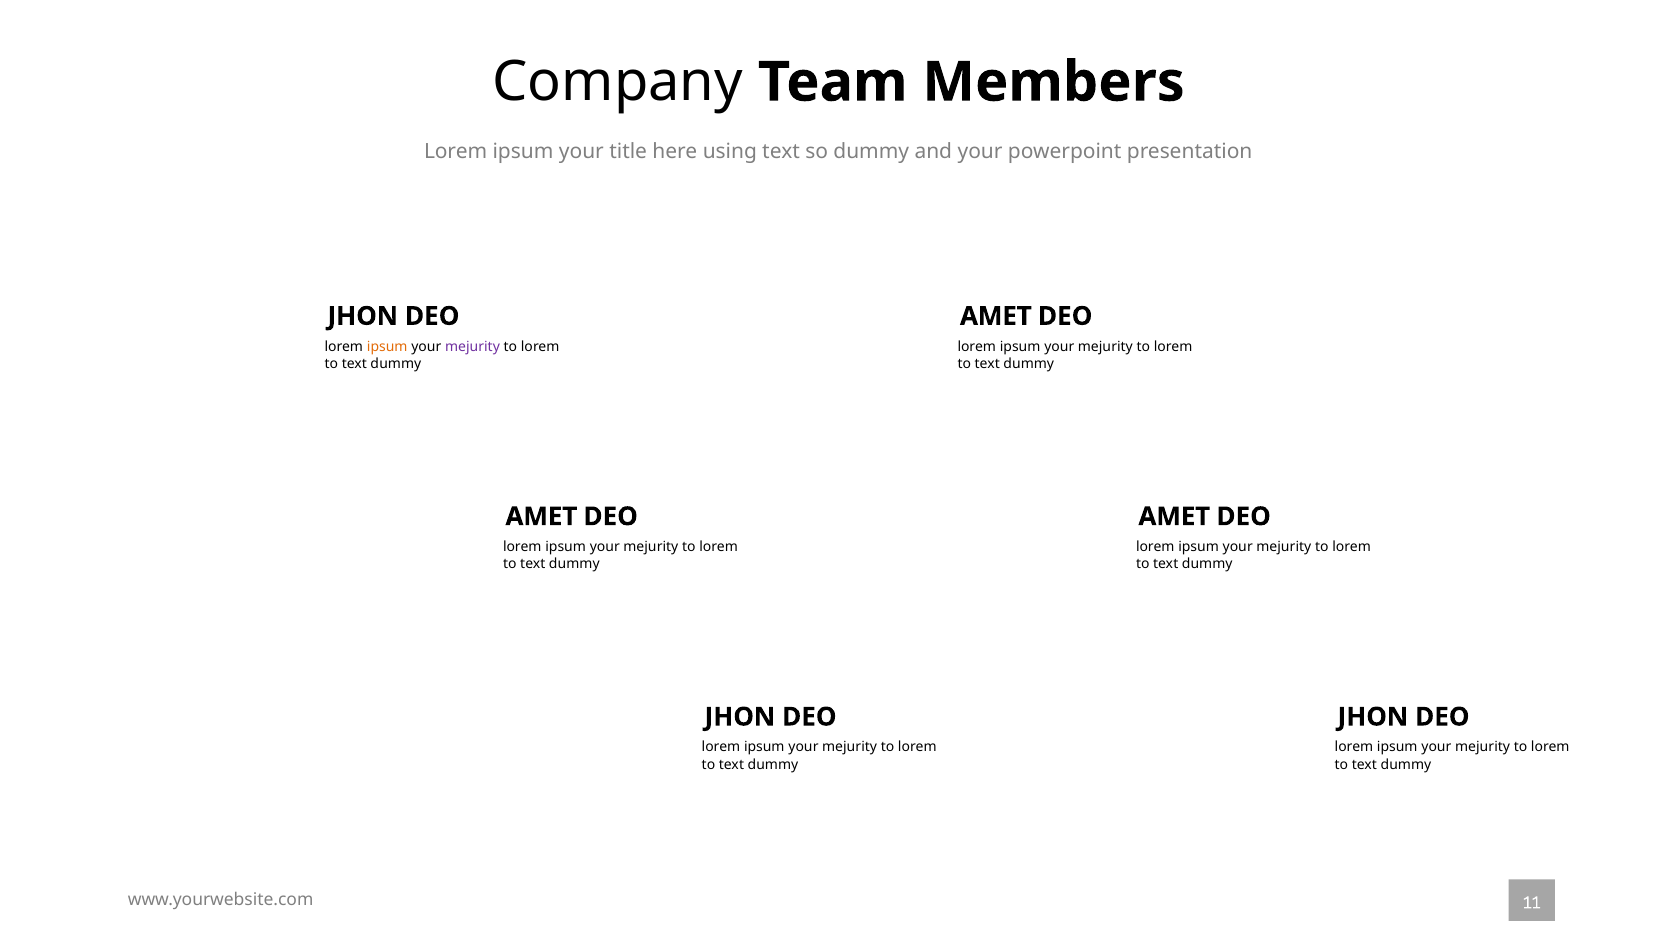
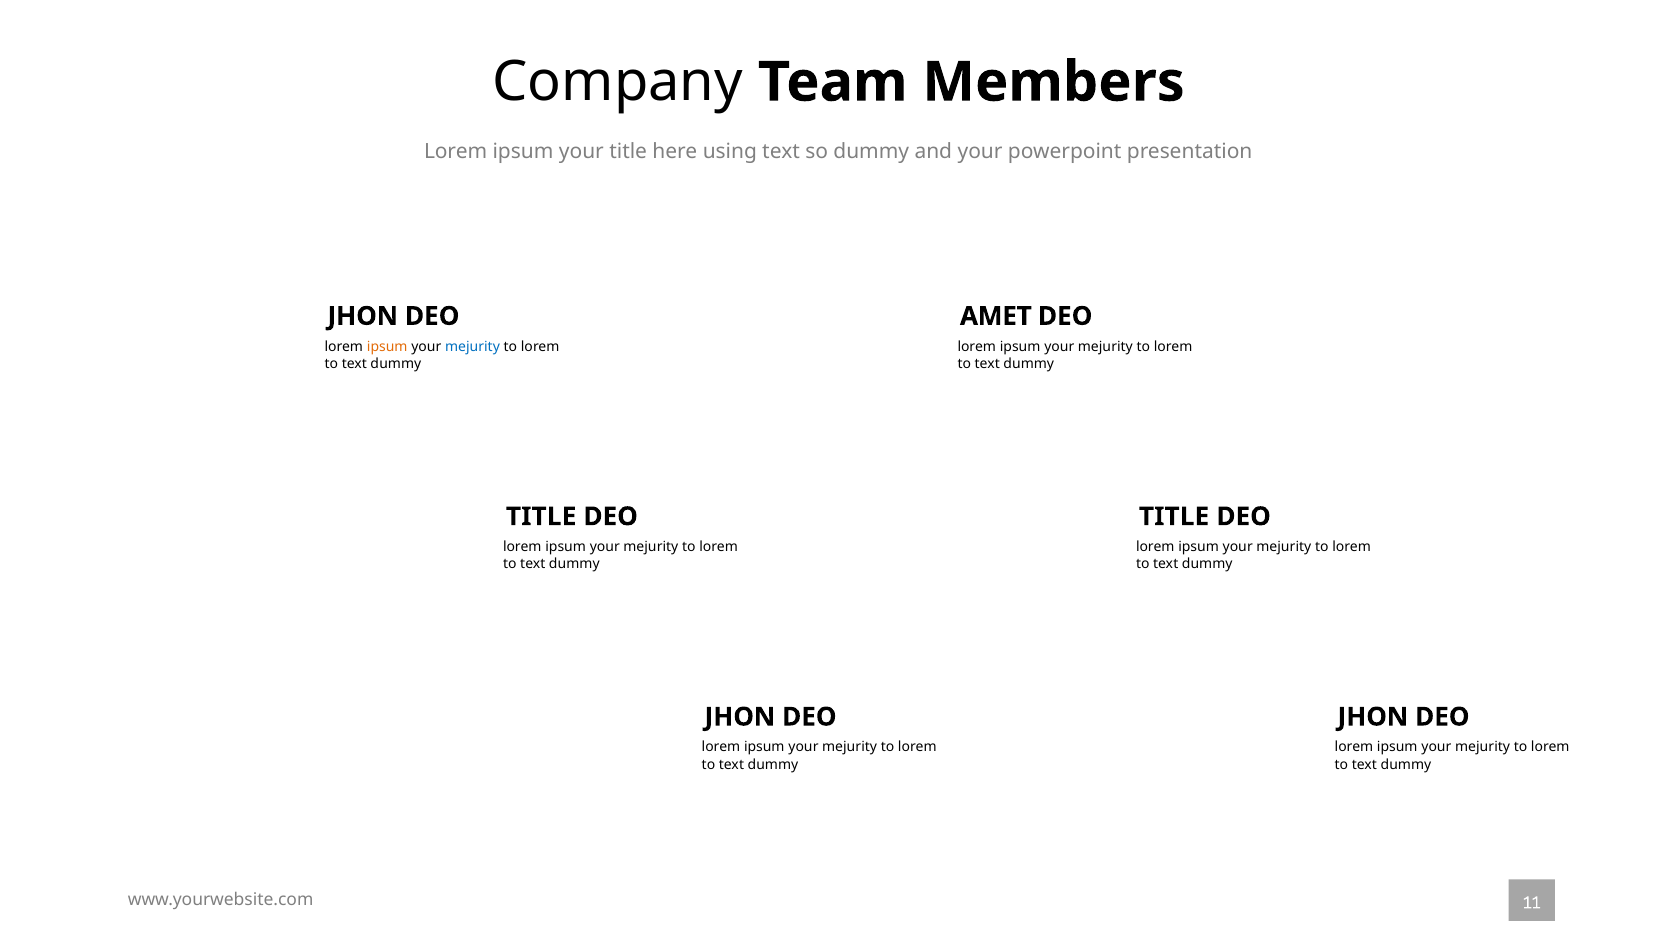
mejurity colour: purple -> blue (472, 346)
AMET: AMET -> TITLE (541, 516)
AMET: AMET -> TITLE (1174, 516)
